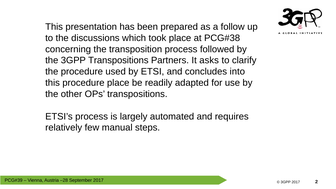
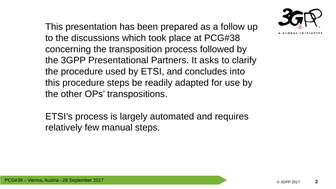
3GPP Transpositions: Transpositions -> Presentational (118, 60)
procedure place: place -> steps (118, 83)
